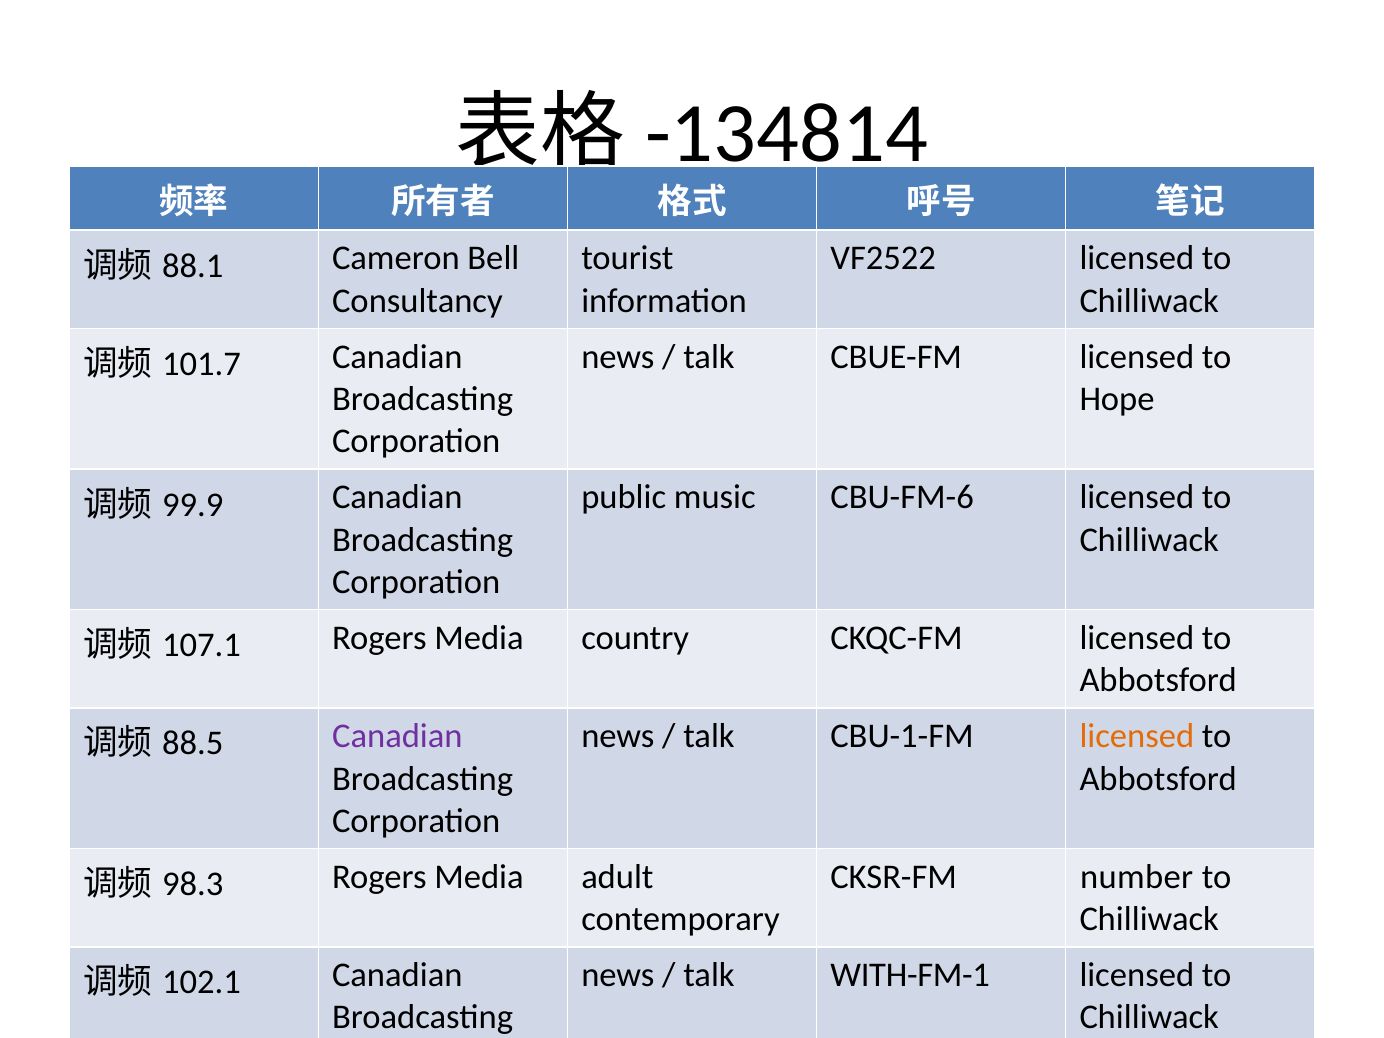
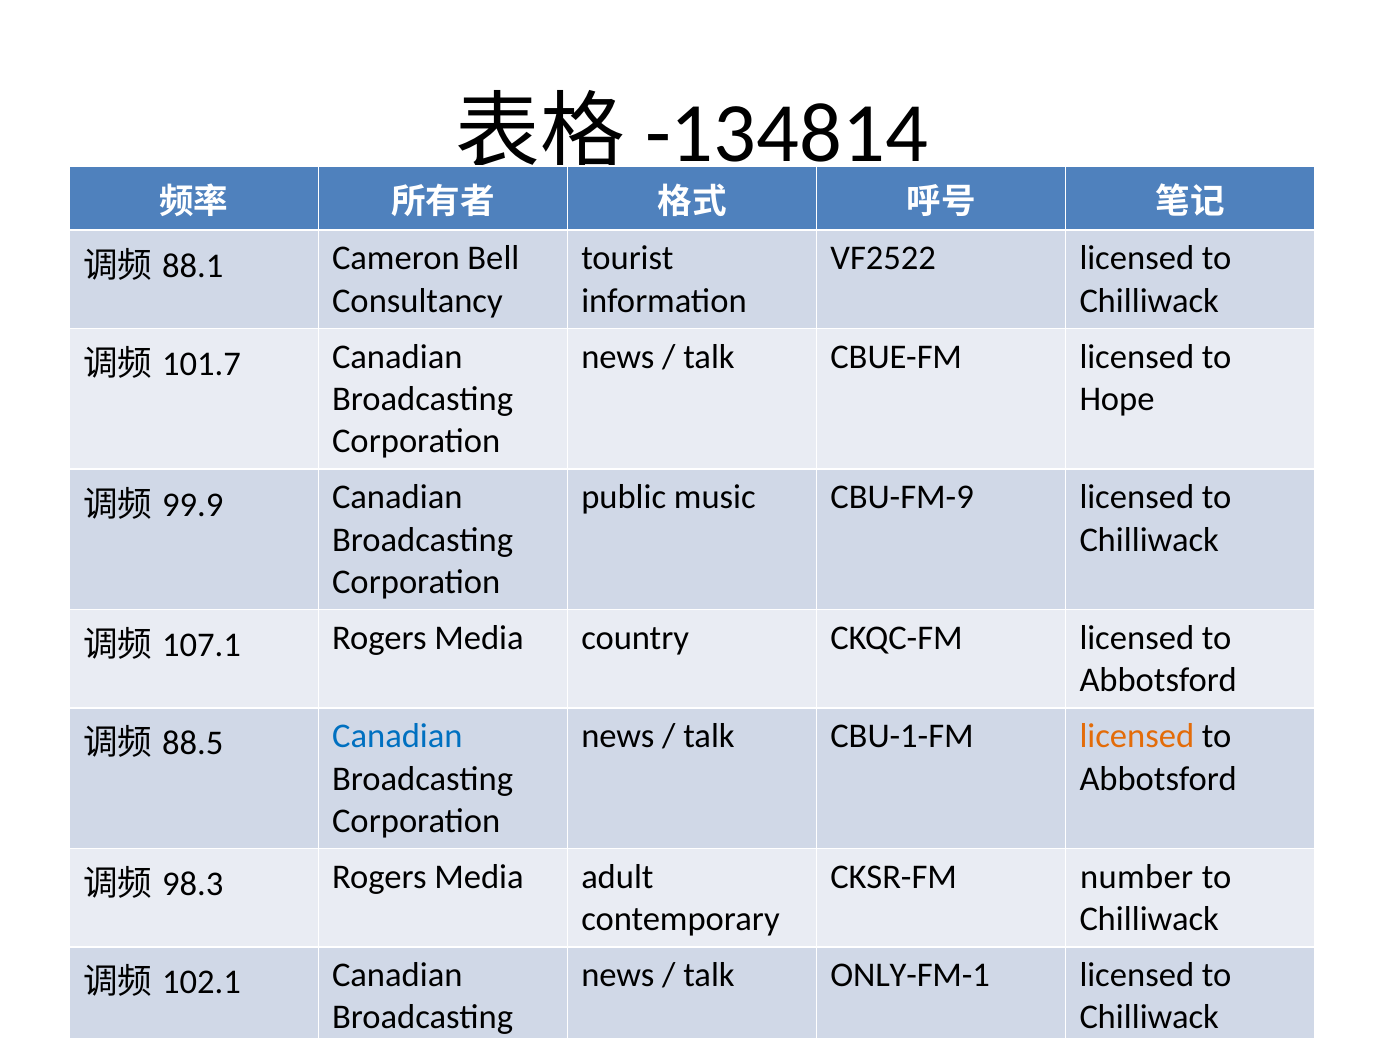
CBU-FM-6: CBU-FM-6 -> CBU-FM-9 (902, 497)
Canadian colour: purple -> blue (397, 736)
WITH-FM-1: WITH-FM-1 -> ONLY-FM-1 (910, 975)
